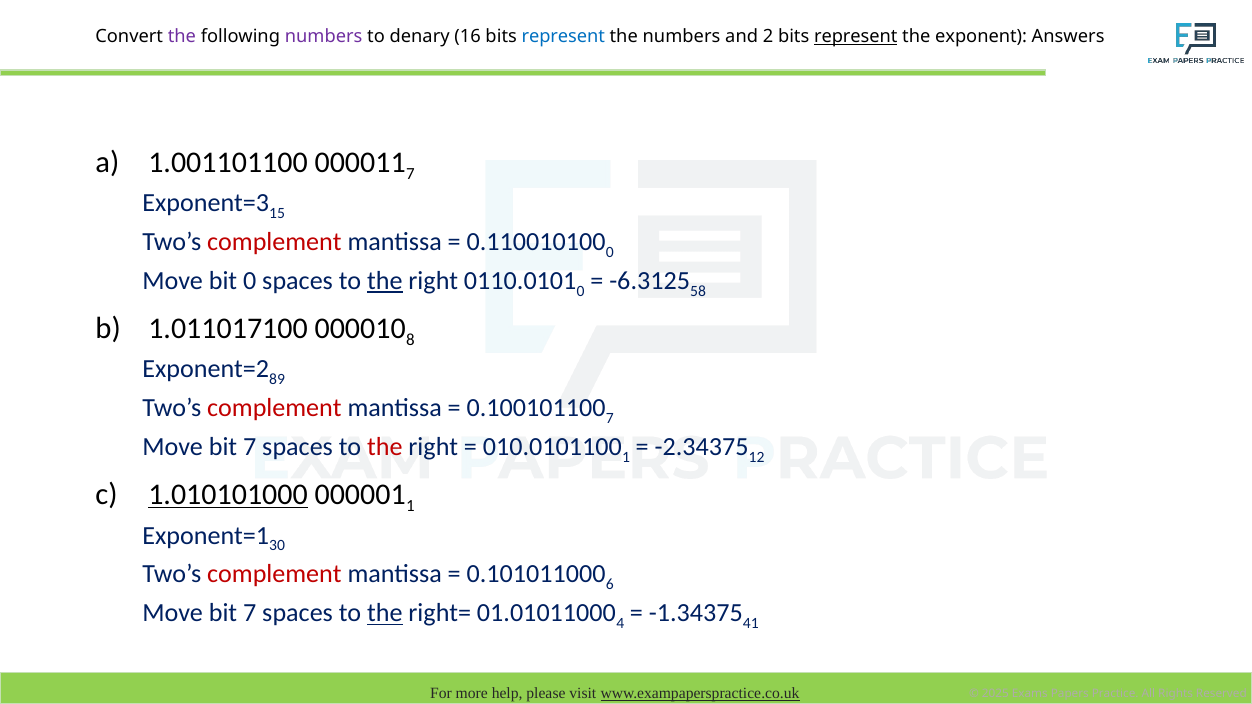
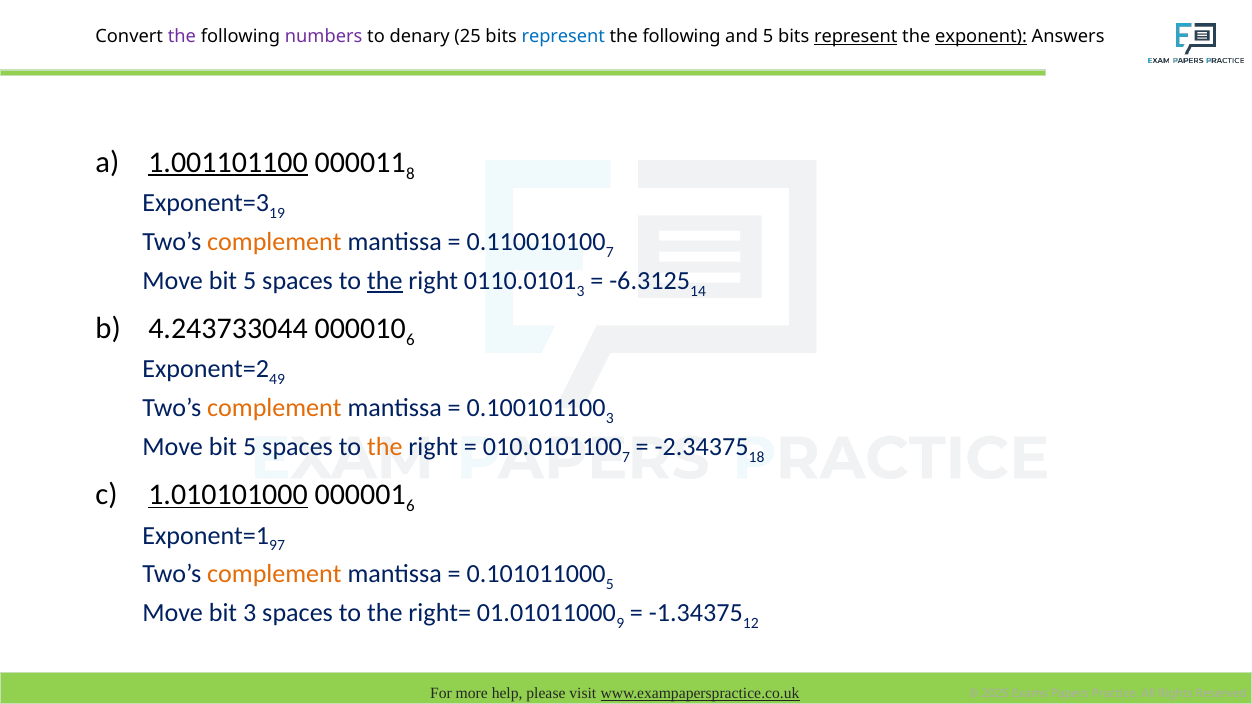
16: 16 -> 25 (468, 37)
numbers: numbers -> following (682, 37)
and 2: 2 -> 5 (768, 37)
exponent underline: none -> present (981, 37)
1.001101100 underline: none -> present (228, 162)
7: 7 -> 8 (410, 174)
15: 15 -> 19 (277, 213)
complement colour: red -> orange (274, 242)
0: 0 -> 7 (610, 252)
0: 0 -> 5 (250, 281)
0: 0 -> 3 (581, 291)
58: 58 -> 14 (698, 291)
1.011017100: 1.011017100 -> 4.243733044 (228, 328)
8: 8 -> 6 (410, 340)
89: 89 -> 49 (277, 380)
complement colour: red -> orange (274, 408)
7: 7 -> 3 (610, 418)
7: 7 -> 5 (250, 447)
the colour: red -> orange (385, 447)
1: 1 -> 7 (626, 457)
12: 12 -> 18 (757, 457)
1: 1 -> 6 (410, 506)
30: 30 -> 97 (277, 546)
complement colour: red -> orange (274, 575)
6: 6 -> 5 (610, 585)
7: 7 -> 3 (250, 613)
the underline: present -> none (385, 613)
4: 4 -> 9 (620, 624)
41: 41 -> 12 (751, 624)
